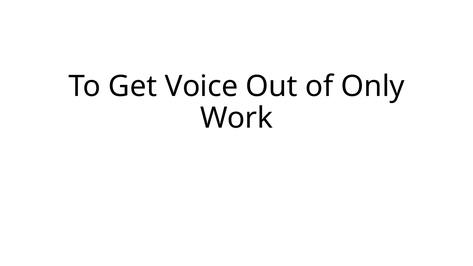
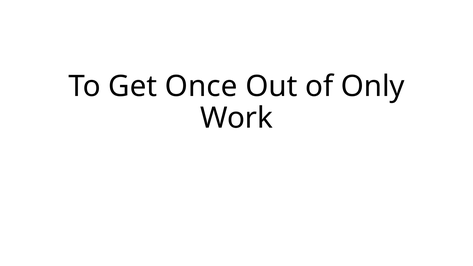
Voice: Voice -> Once (201, 86)
